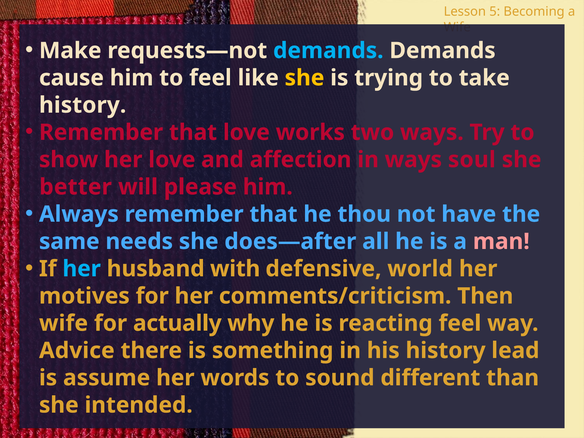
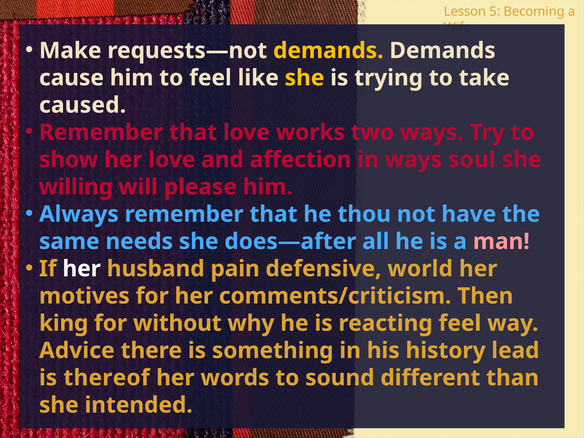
demands colour: light blue -> yellow (328, 51)
history: history -> caused (83, 105)
better: better -> willing (76, 187)
her colour: light blue -> white (82, 269)
with: with -> pain (235, 269)
wife: wife -> king (64, 323)
actually: actually -> without (177, 323)
assume: assume -> thereof (107, 378)
